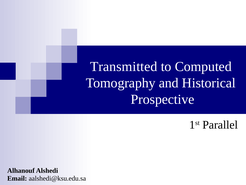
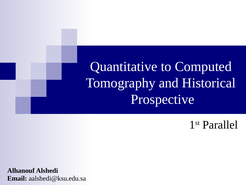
Transmitted: Transmitted -> Quantitative (124, 66)
